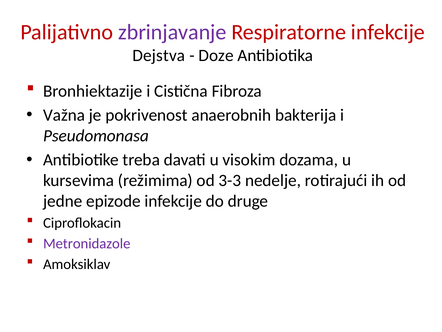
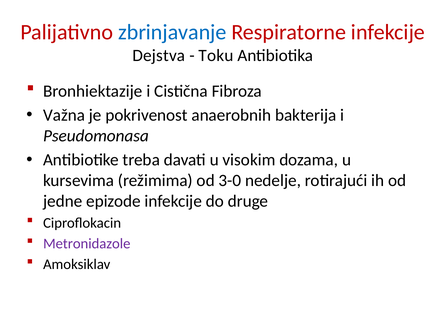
zbrinjavanje colour: purple -> blue (172, 32)
Doze: Doze -> Toku (216, 55)
3-3: 3-3 -> 3-0 (230, 180)
